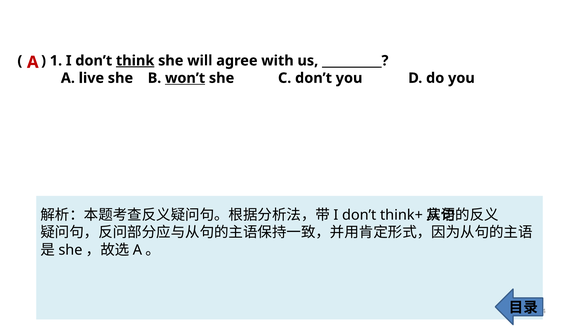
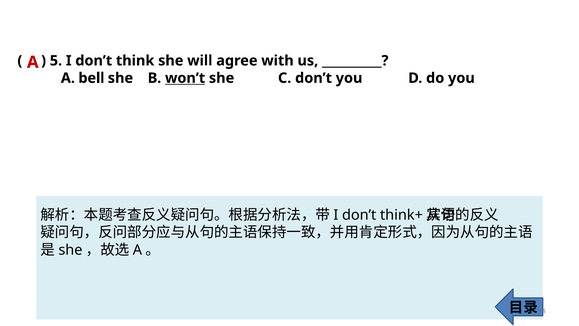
1: 1 -> 5 (56, 61)
think underline: present -> none (135, 61)
live: live -> bell (91, 78)
